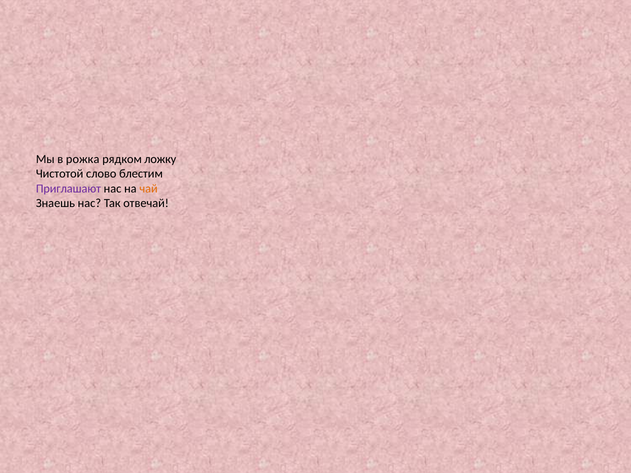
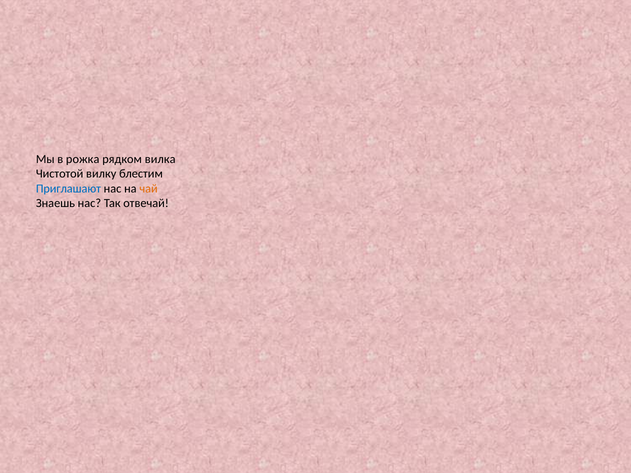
ложку: ложку -> вилка (160, 159)
слово: слово -> вилку (101, 174)
Приглашают colour: purple -> blue (68, 189)
